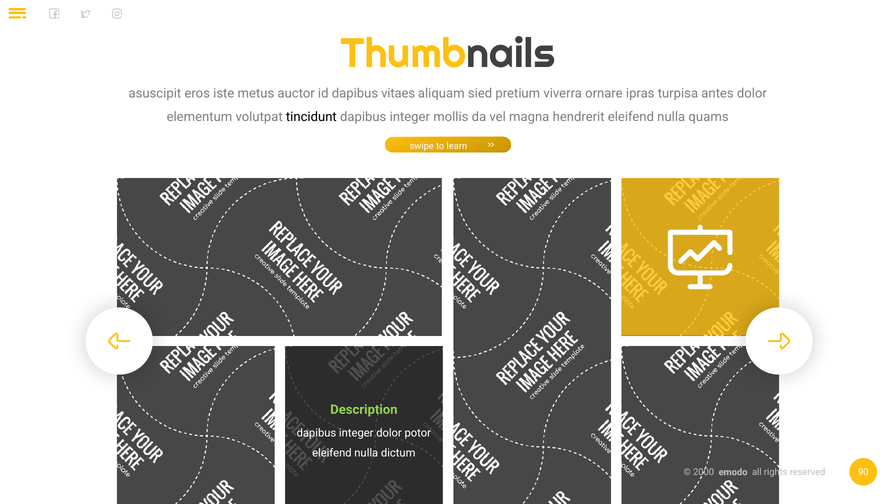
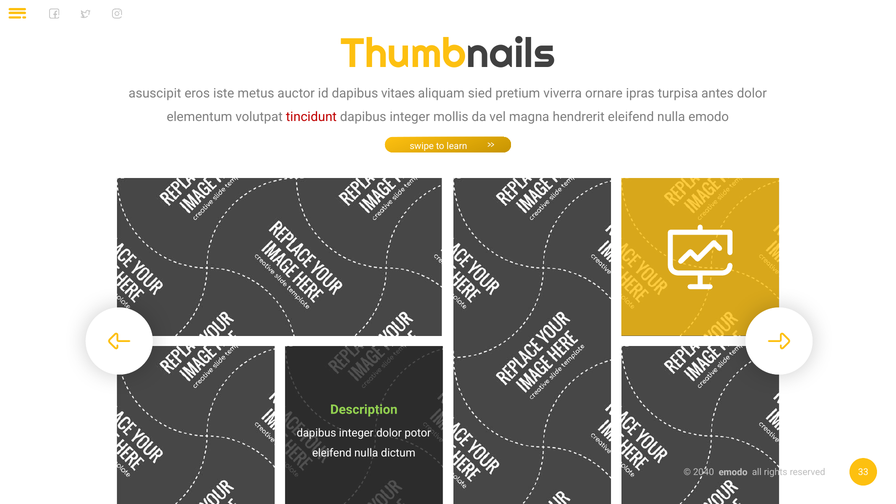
tincidunt colour: black -> red (311, 117)
nulla quams: quams -> emodo (709, 117)
2000: 2000 -> 2040 (704, 472)
90: 90 -> 33 (863, 472)
